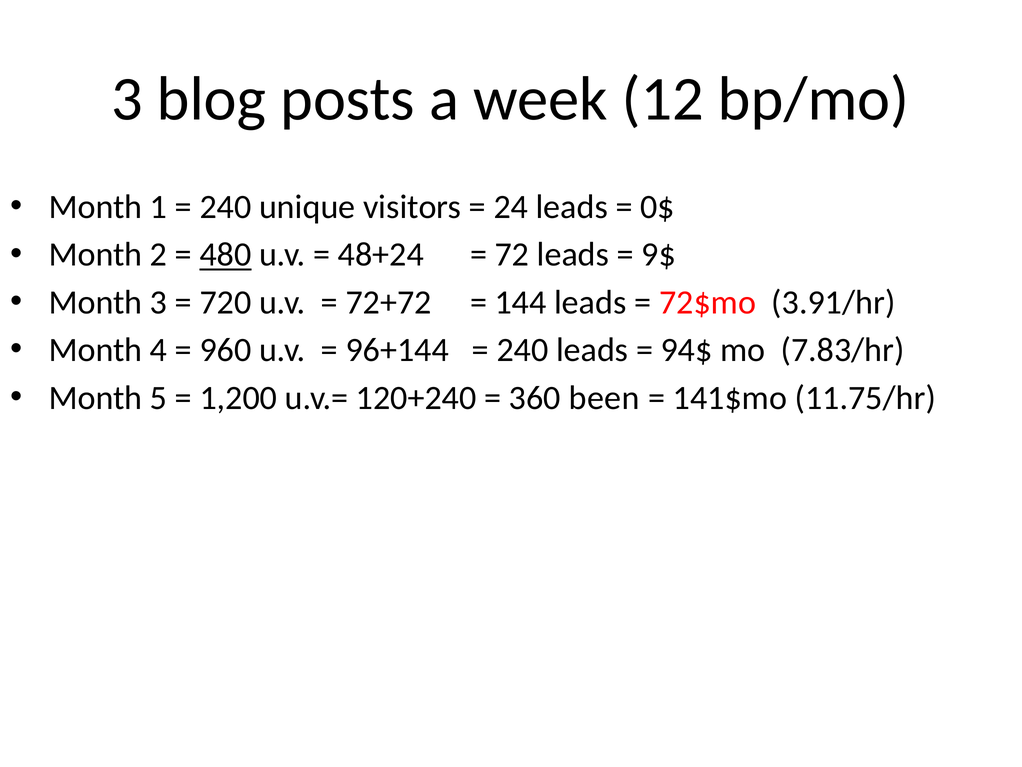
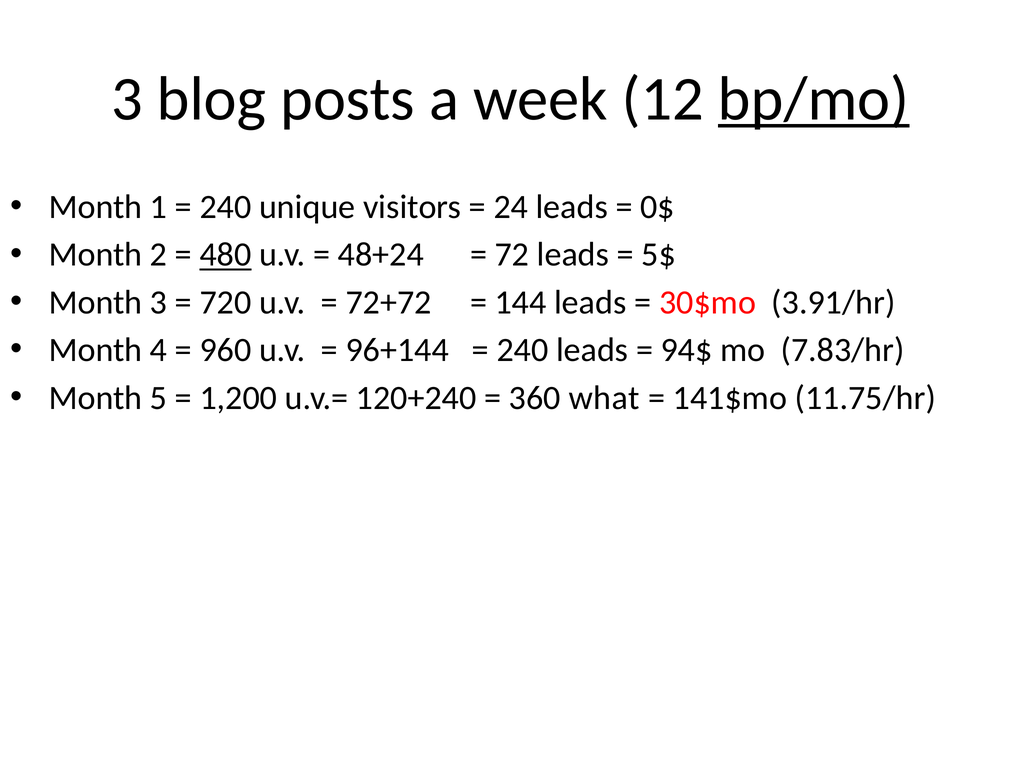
bp/mo underline: none -> present (814, 99)
9$: 9$ -> 5$ (659, 254)
72$mo: 72$mo -> 30$mo (708, 302)
been: been -> what (604, 398)
